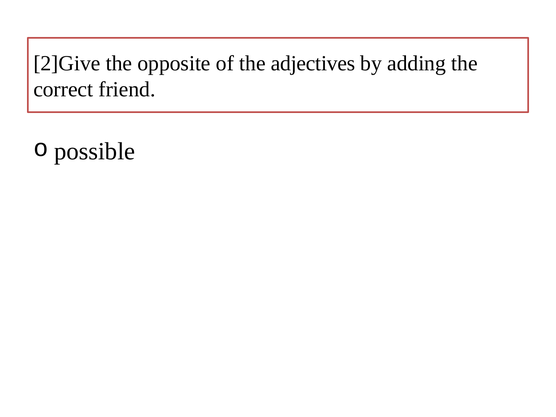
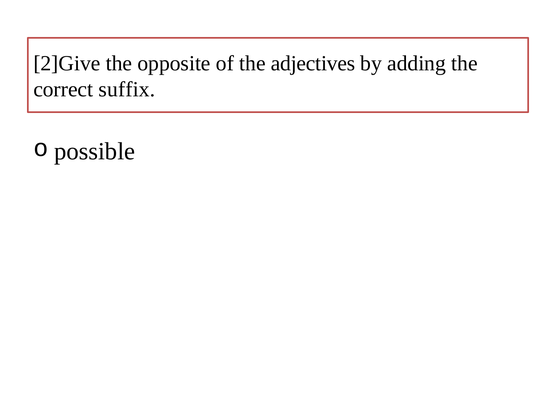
friend: friend -> suffix (127, 89)
